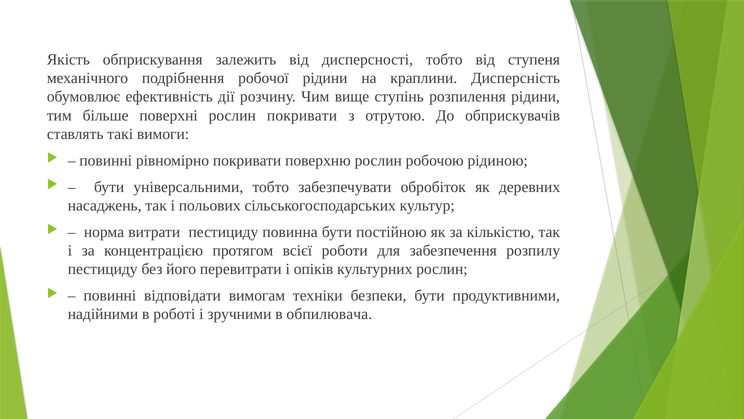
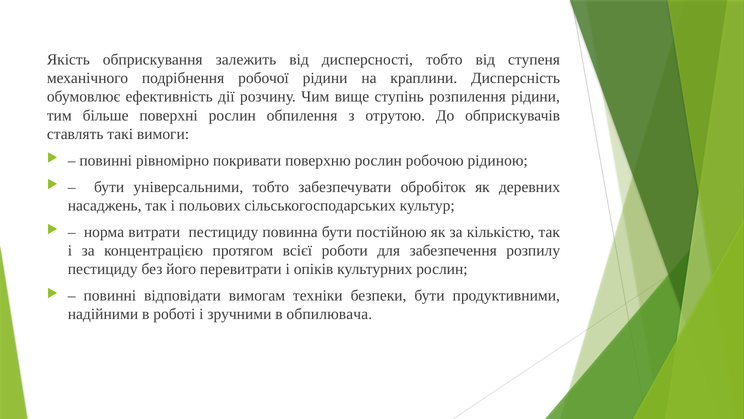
рослин покривати: покривати -> обпилення (302, 115)
